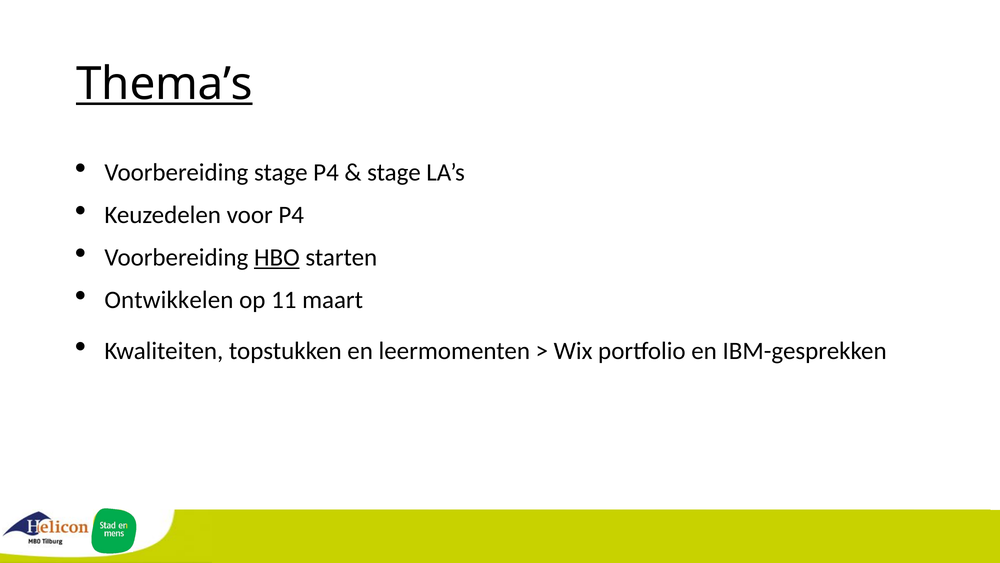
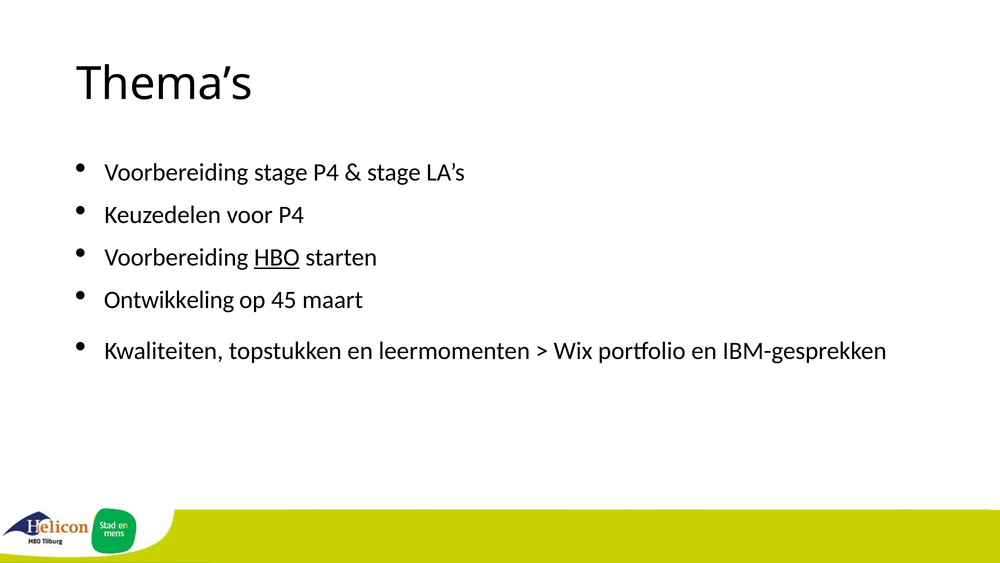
Thema’s underline: present -> none (165, 84)
Ontwikkelen: Ontwikkelen -> Ontwikkeling (169, 300)
11: 11 -> 45 (284, 300)
